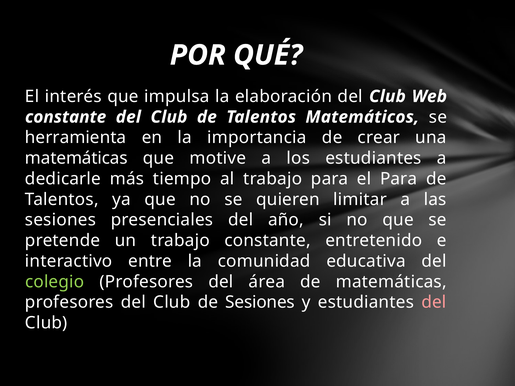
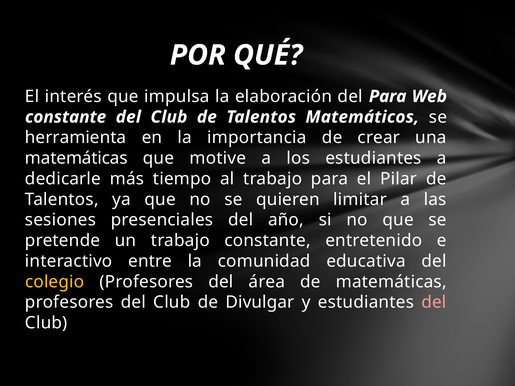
elaboración del Club: Club -> Para (388, 96)
el Para: Para -> Pilar (399, 179)
colegio colour: light green -> yellow (55, 282)
de Sesiones: Sesiones -> Divulgar (260, 302)
